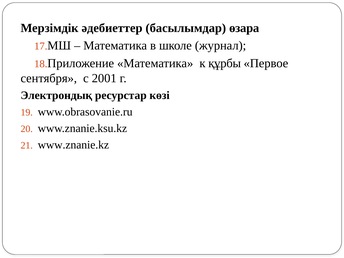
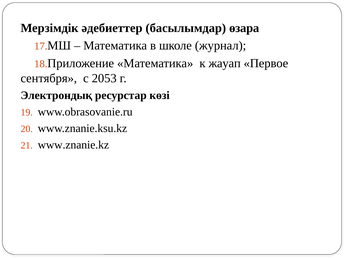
құрбы: құрбы -> жауап (225, 63)
2001: 2001 -> 2053 (104, 78)
